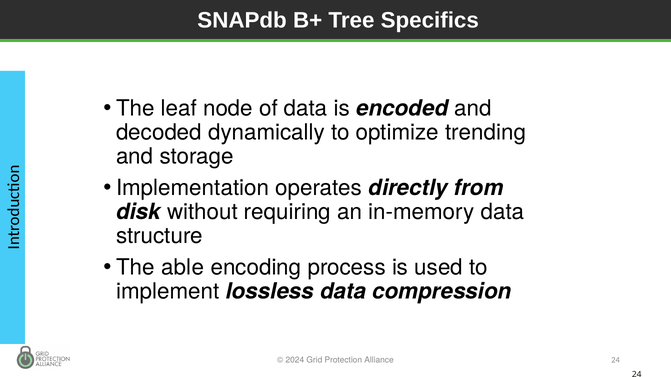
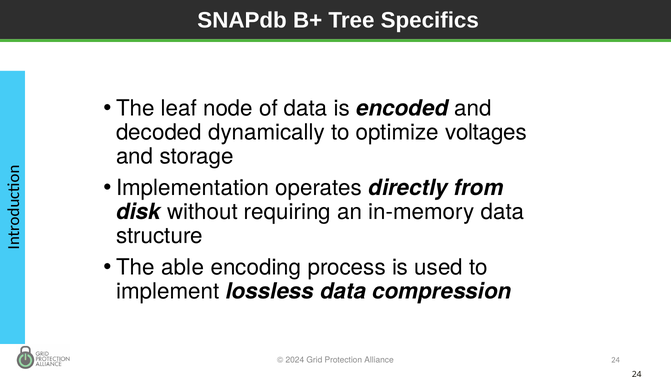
trending: trending -> voltages (486, 133)
